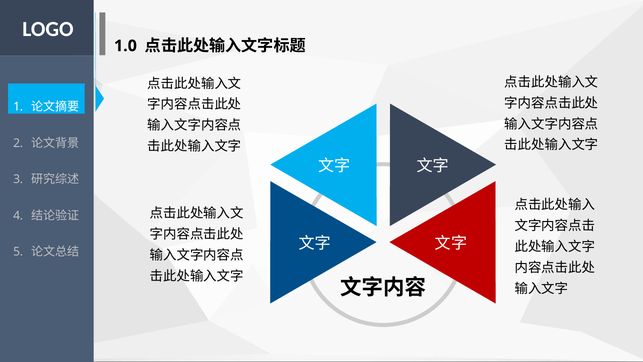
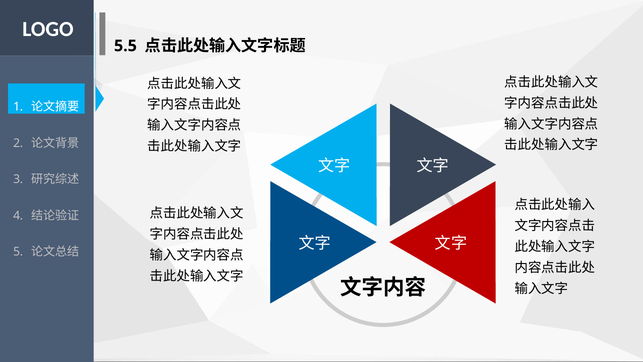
1.0: 1.0 -> 5.5 (125, 46)
